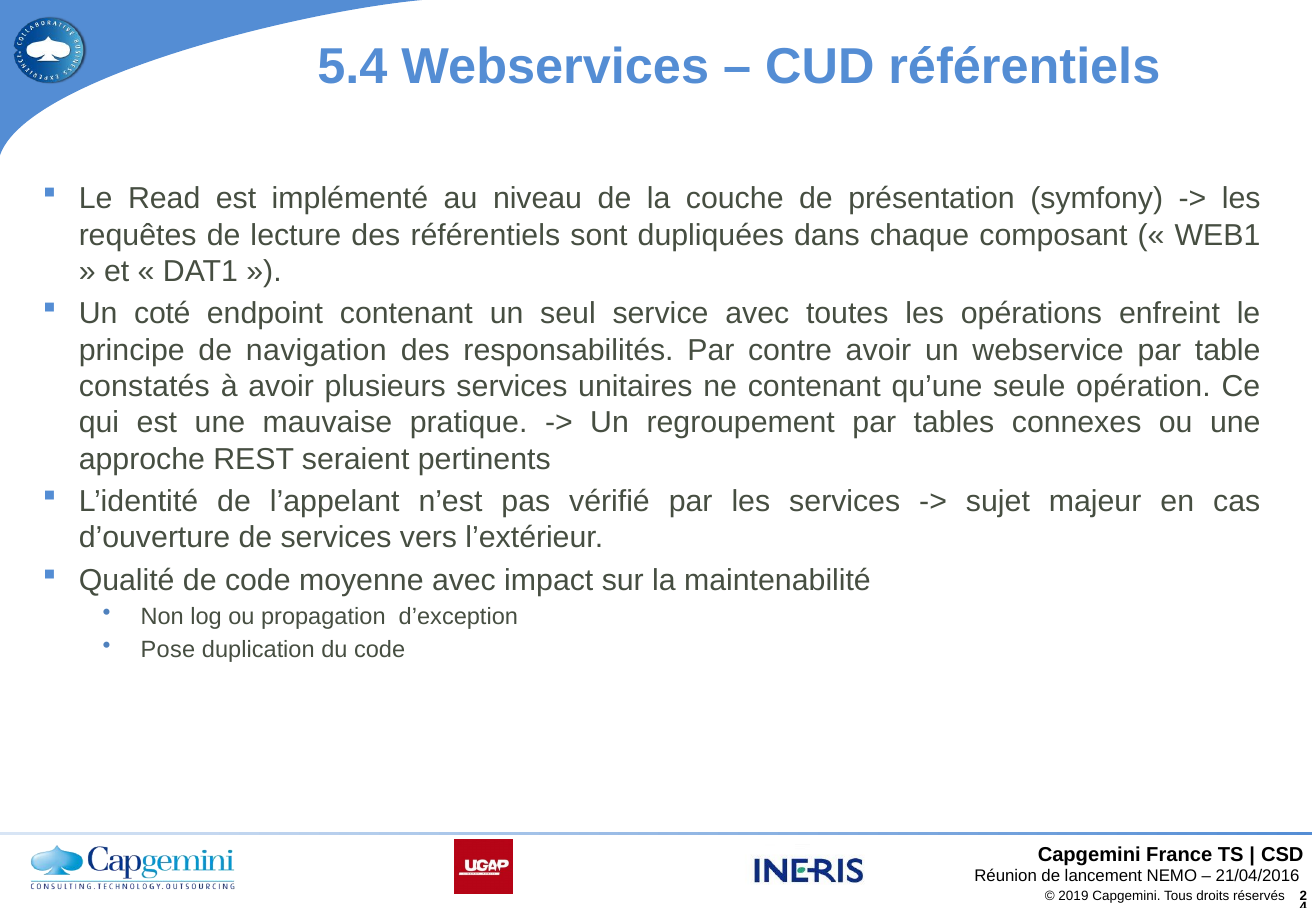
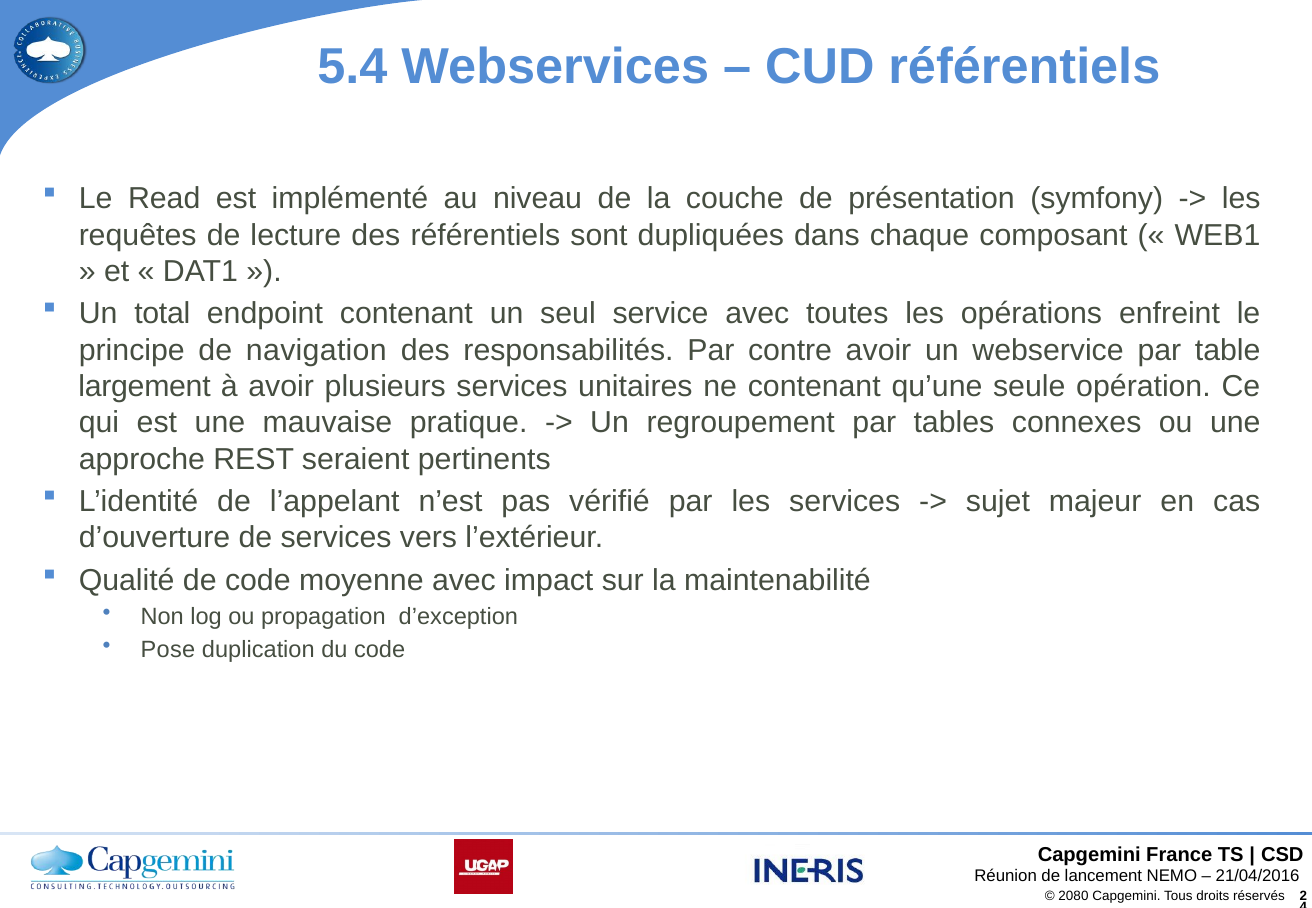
coté: coté -> total (162, 314)
constatés: constatés -> largement (145, 387)
2019: 2019 -> 2080 (1073, 897)
